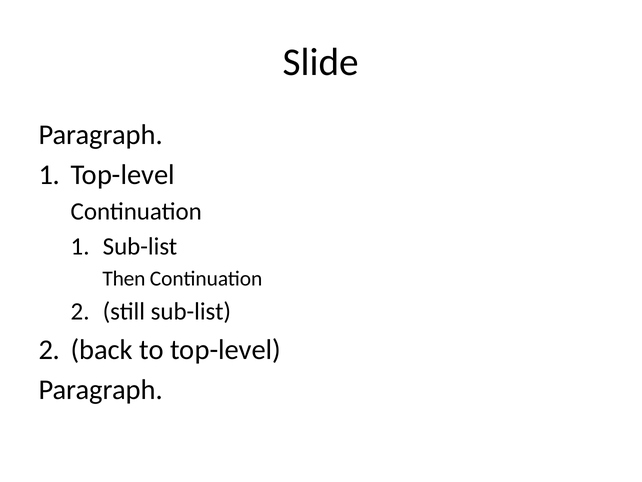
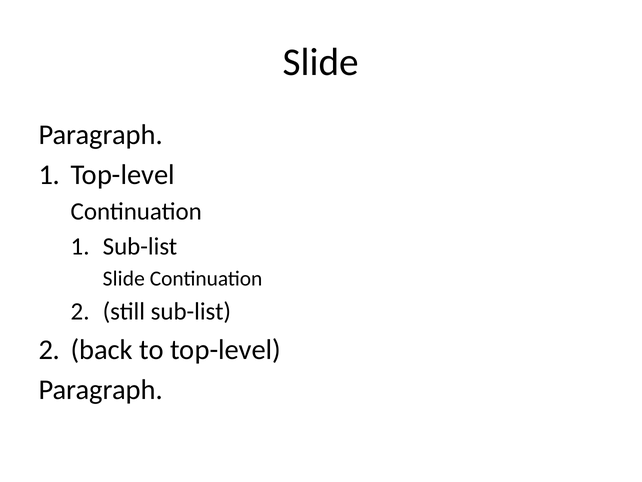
Then: Then -> Slide (124, 278)
